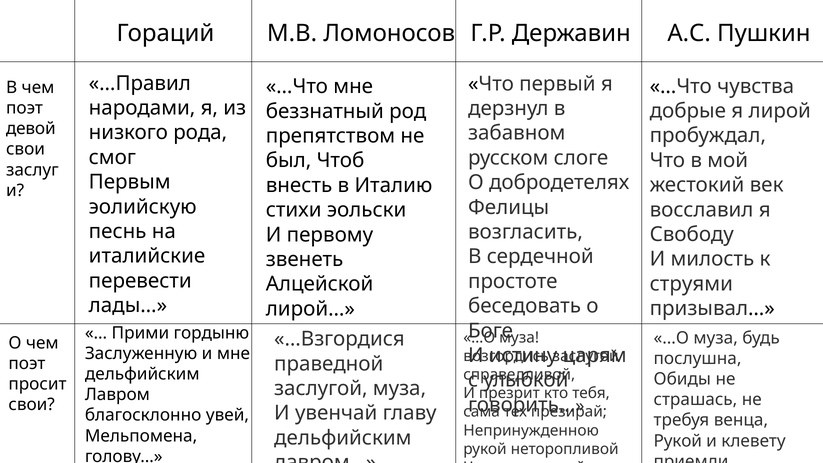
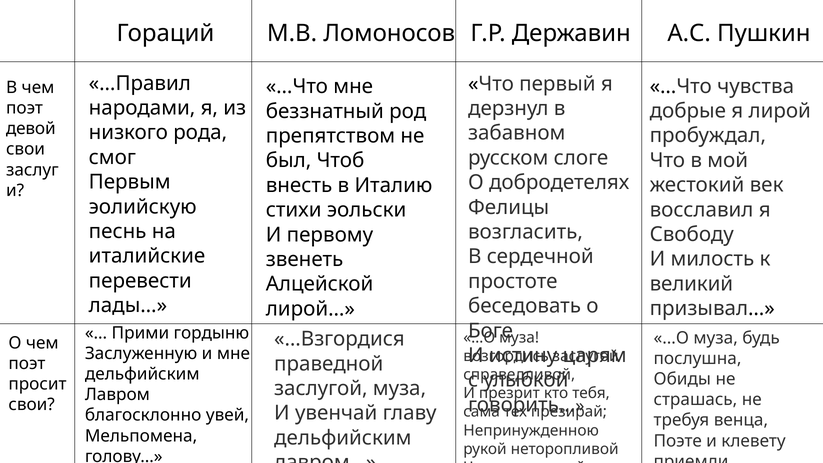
струями: струями -> великий (691, 284)
Рукой: Рукой -> Поэте (678, 441)
